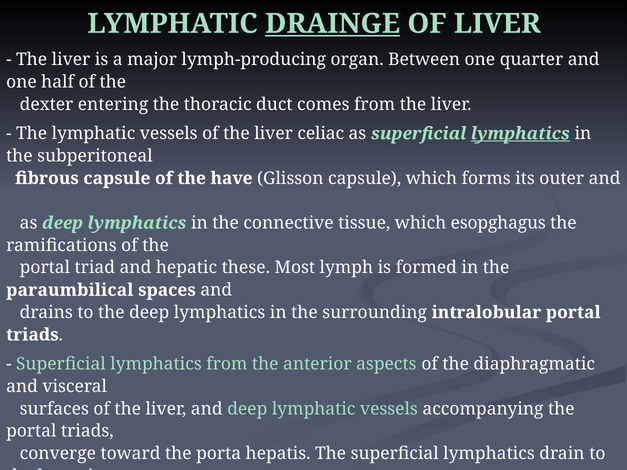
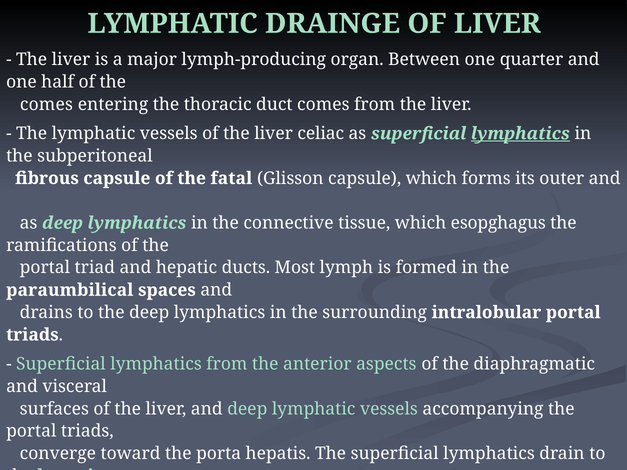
DRAINGE underline: present -> none (333, 24)
dexter: dexter -> comes (46, 104)
have: have -> fatal (231, 178)
hepatic these: these -> ducts (246, 268)
